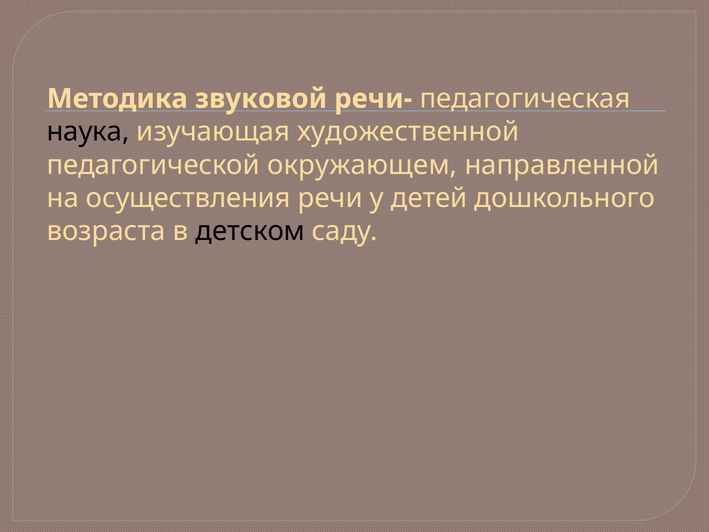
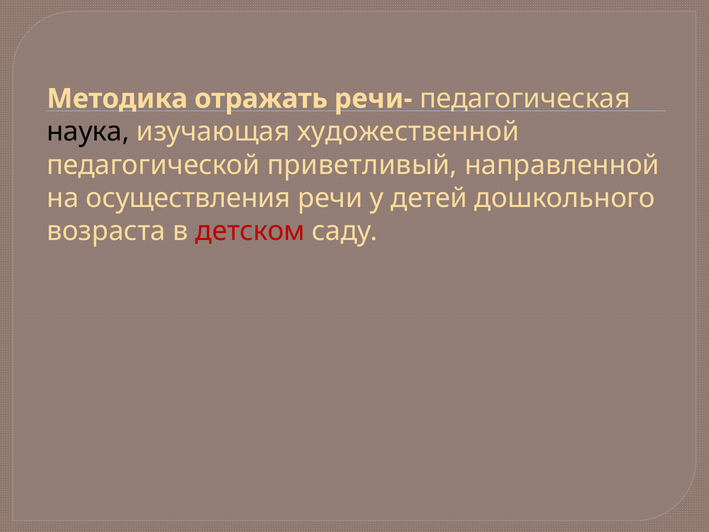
звуковой: звуковой -> отражать (261, 99)
окружающем: окружающем -> приветливый (362, 165)
детском colour: black -> red (250, 231)
